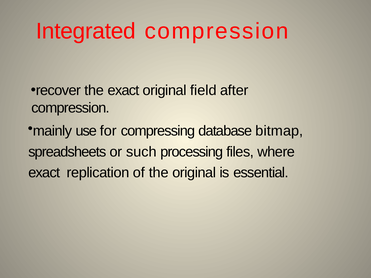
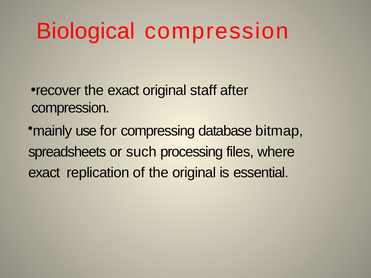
Integrated: Integrated -> Biological (86, 31)
field: field -> staff (203, 91)
